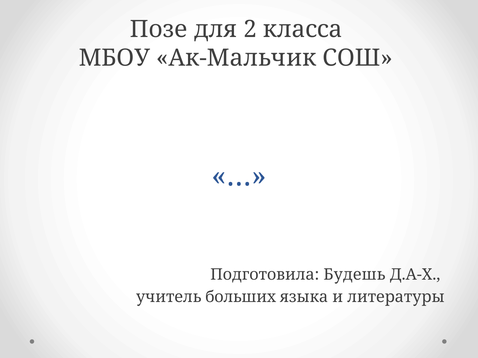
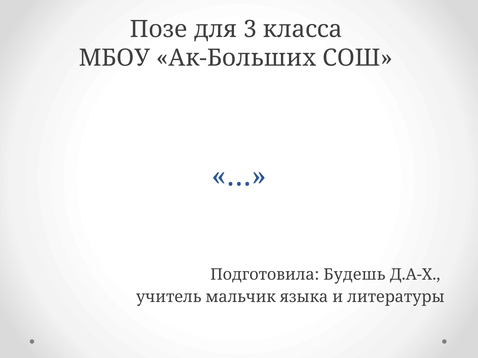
2: 2 -> 3 (250, 29)
Ак-Мальчик: Ак-Мальчик -> Ак-Больших (236, 58)
больших: больших -> мальчик (241, 297)
